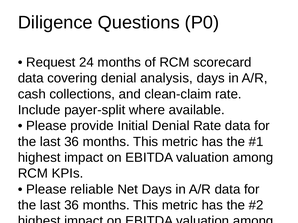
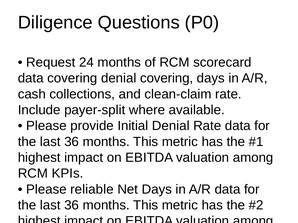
denial analysis: analysis -> covering (167, 78)
